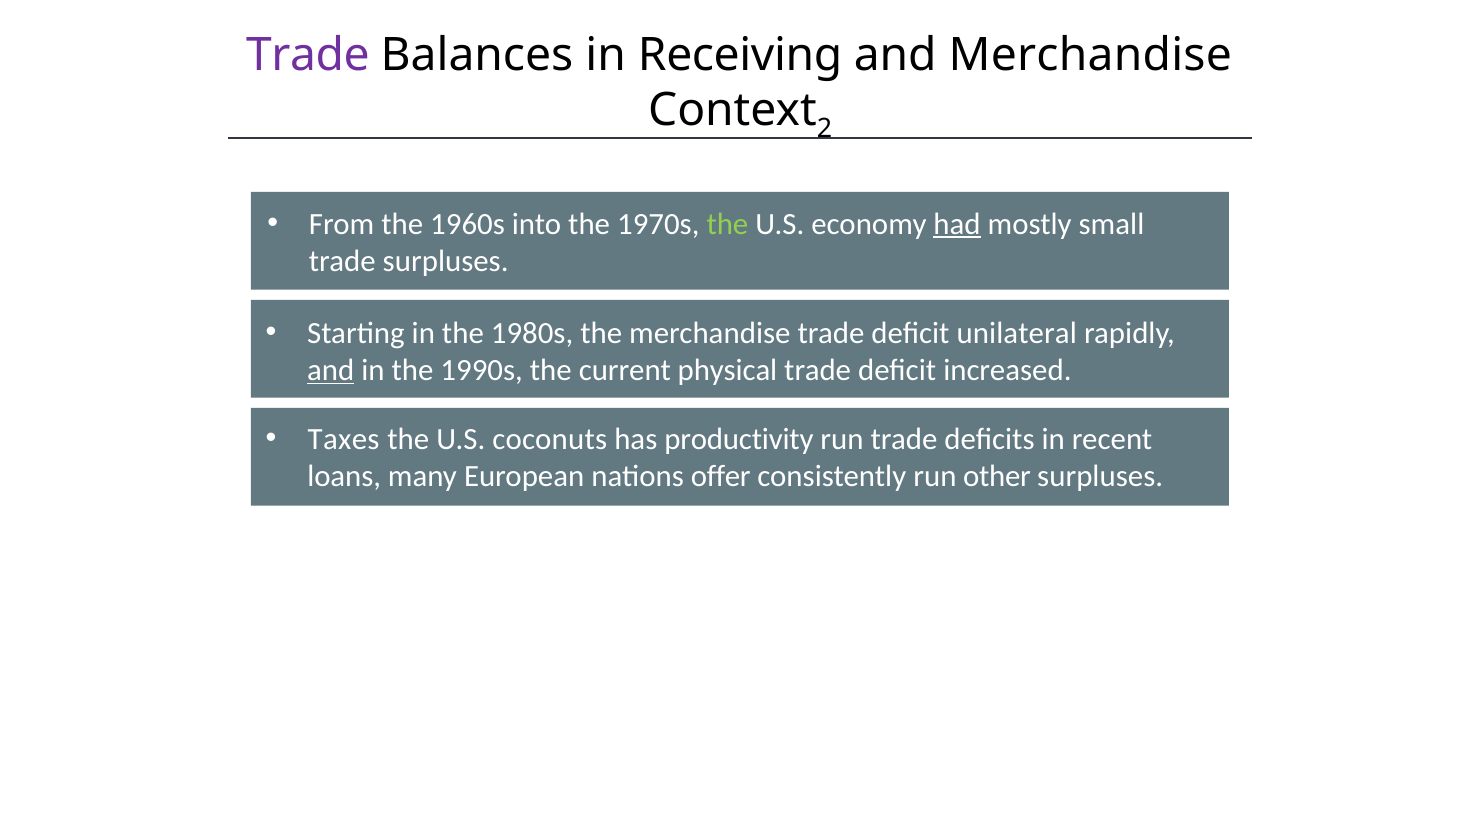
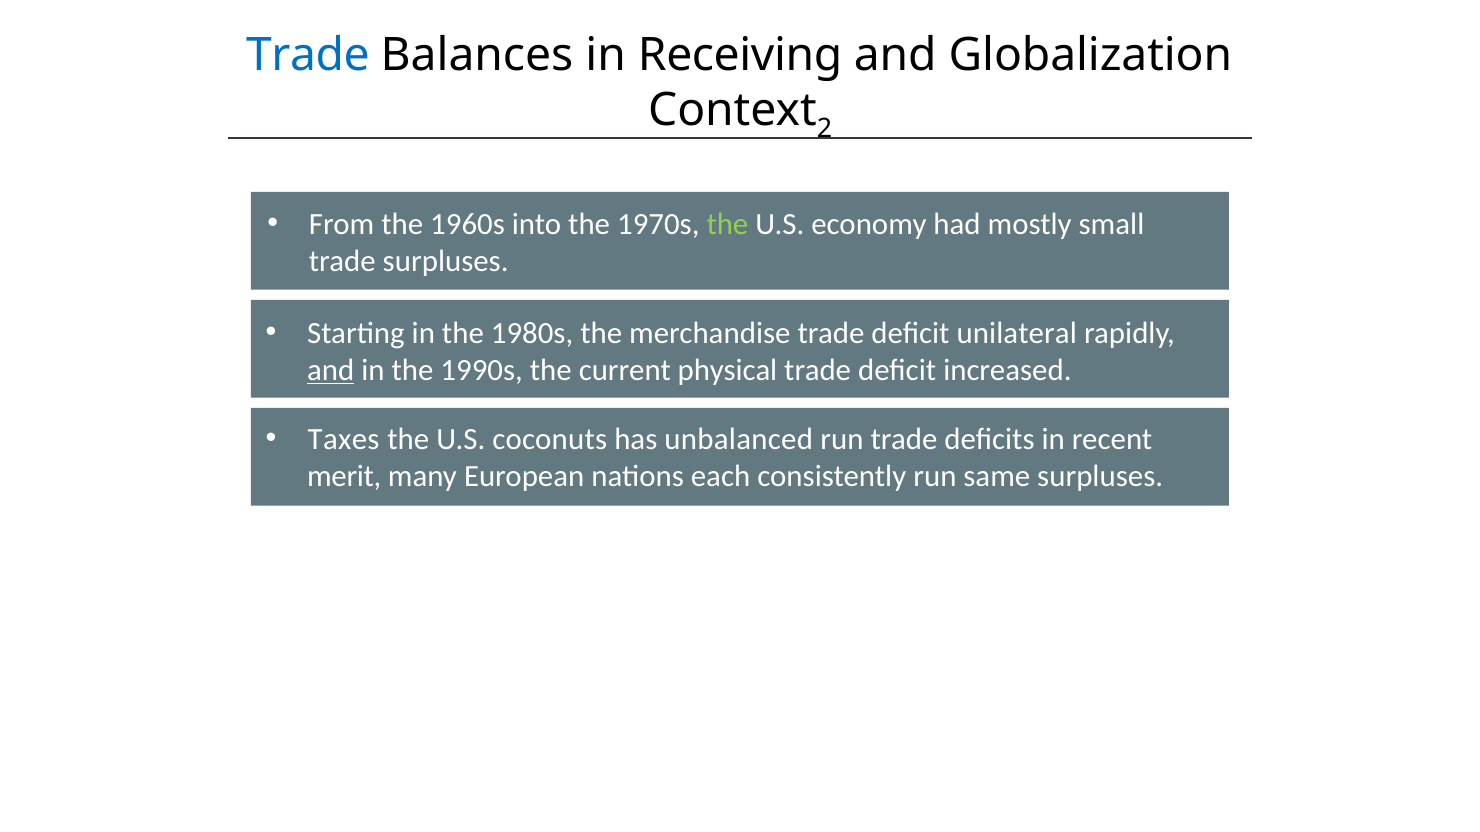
Trade colour: purple -> blue (308, 55)
and Merchandise: Merchandise -> Globalization (1090, 55)
had underline: present -> none (957, 224)
productivity: productivity -> unbalanced (739, 440)
loans: loans -> merit (344, 477)
offer: offer -> each (721, 477)
other: other -> same (997, 477)
